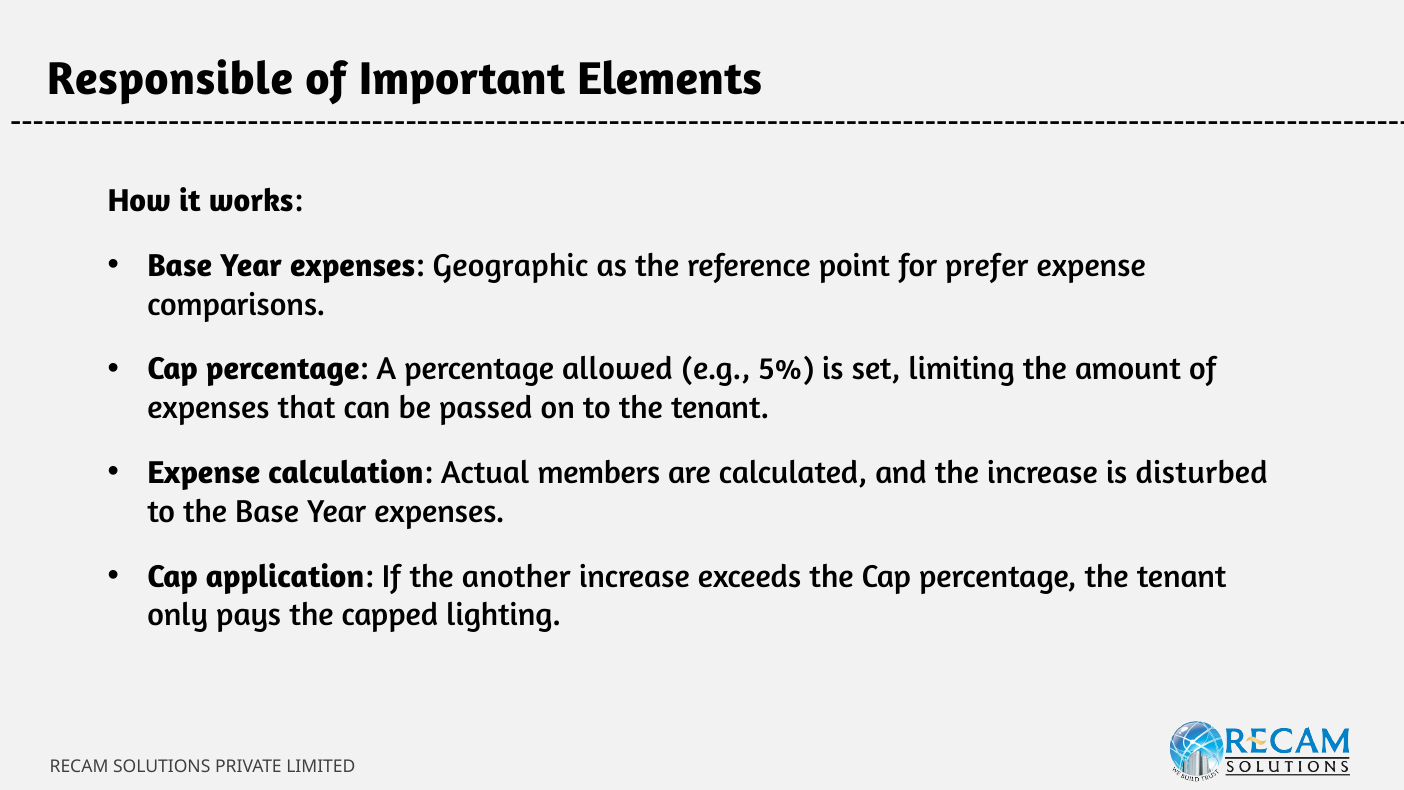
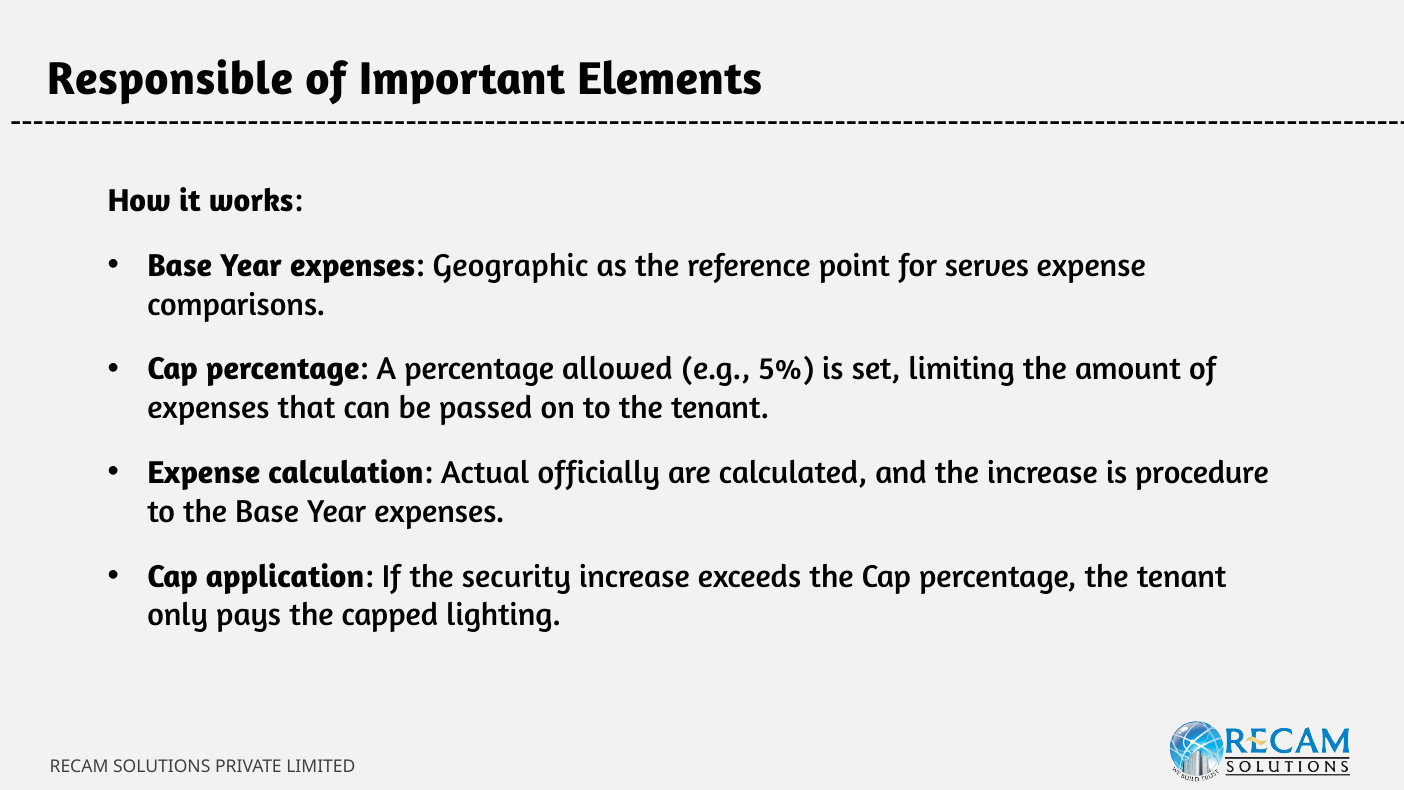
prefer: prefer -> serves (987, 266)
members: members -> officially (599, 473)
disturbed: disturbed -> procedure (1202, 473)
another: another -> security (516, 576)
